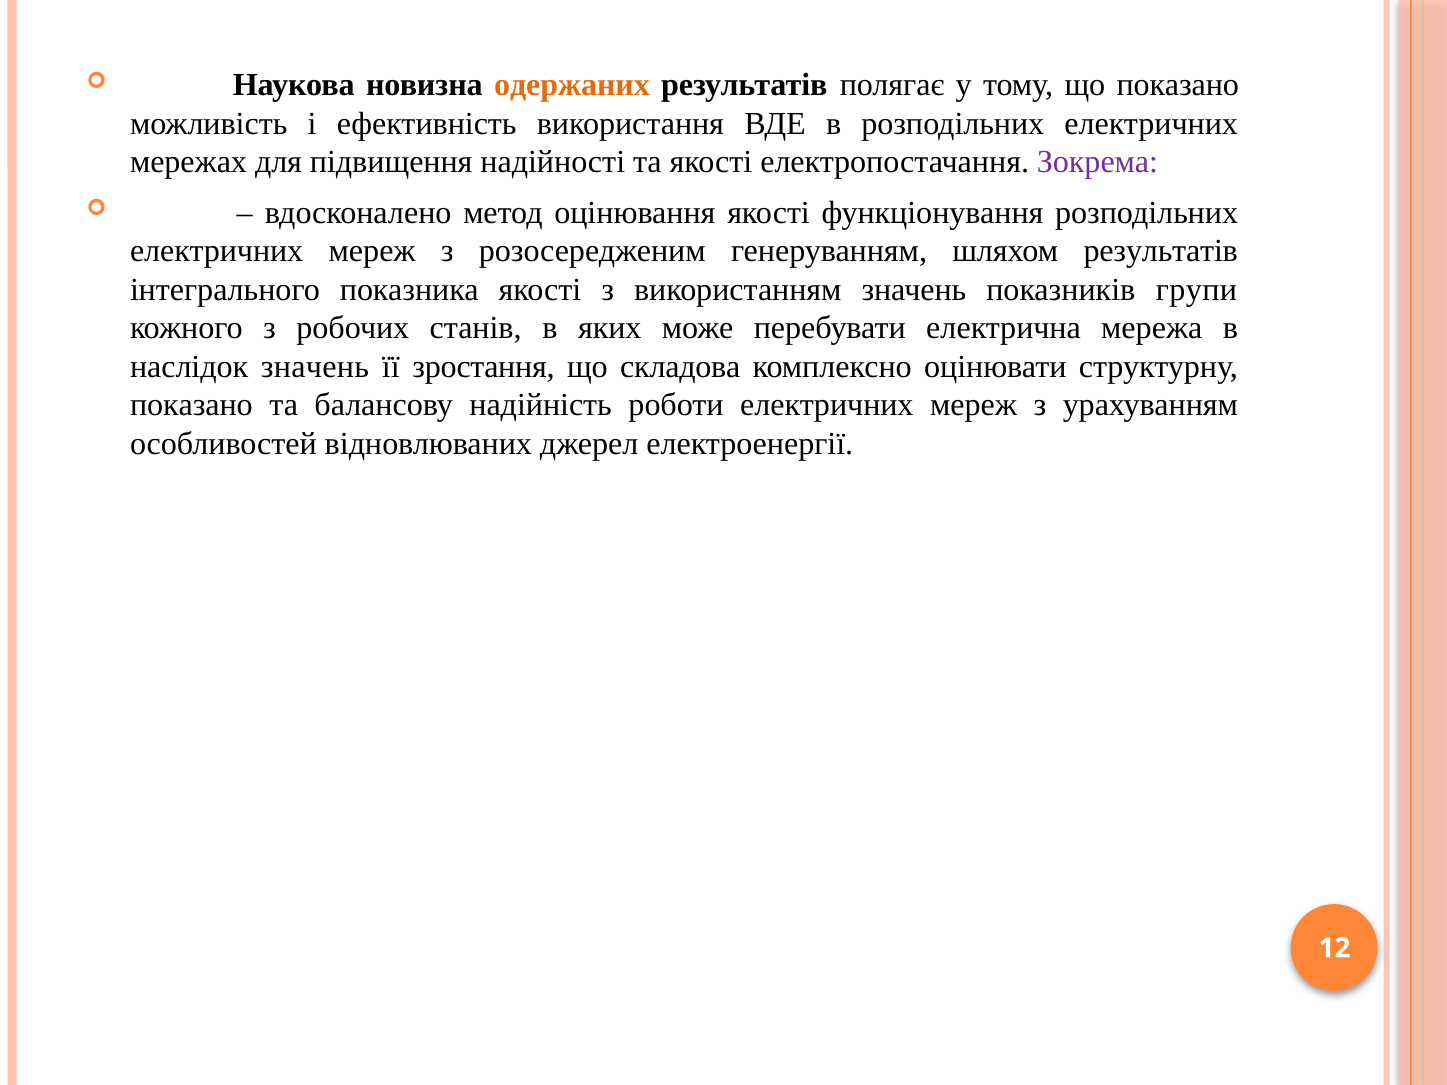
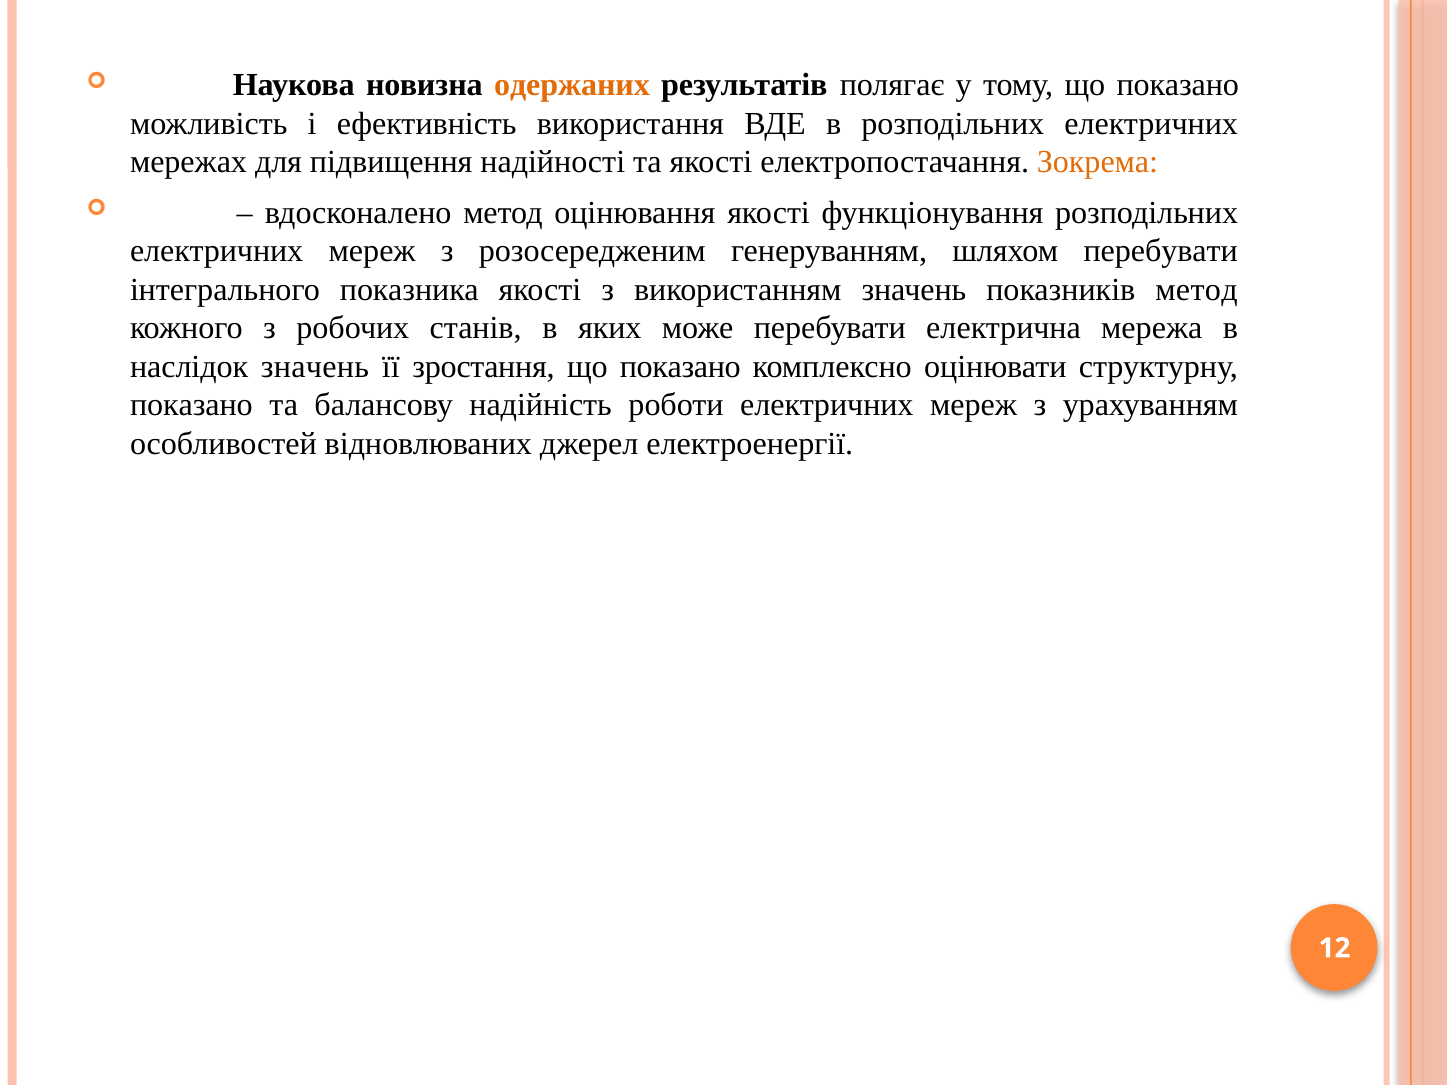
Зокрема colour: purple -> orange (1097, 162)
шляхом результатів: результатів -> перебувати (1161, 251)
показників групи: групи -> метод (1196, 290)
складова: складова -> показано (680, 367)
